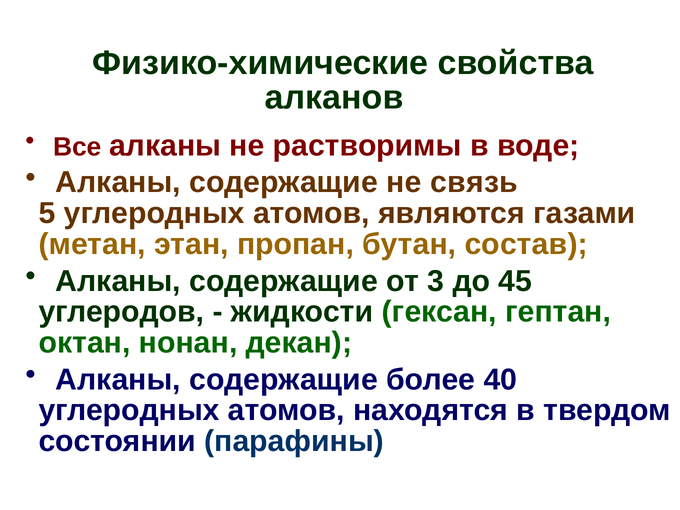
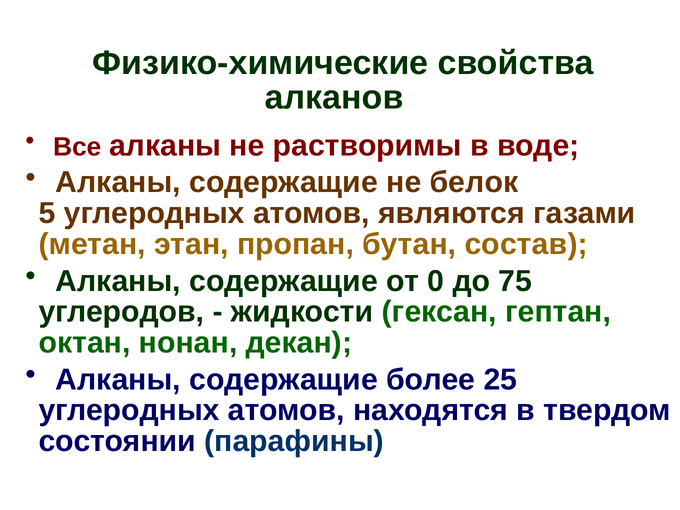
связь: связь -> белок (474, 182)
3: 3 -> 0 (436, 281)
45: 45 -> 75 (515, 281)
40: 40 -> 25 (500, 380)
